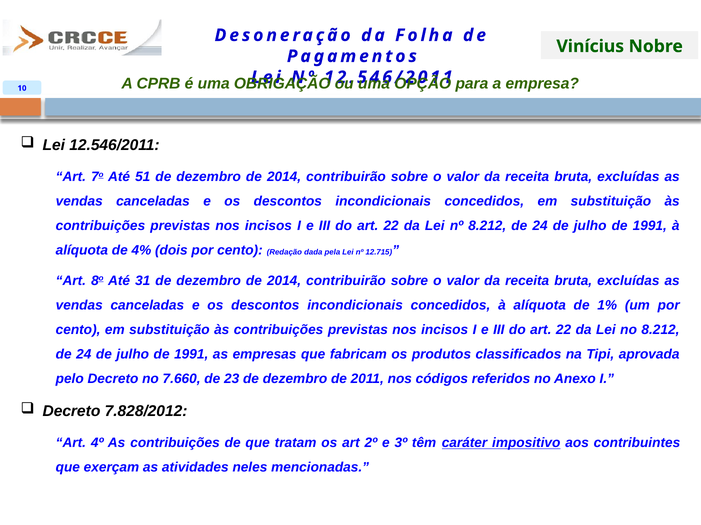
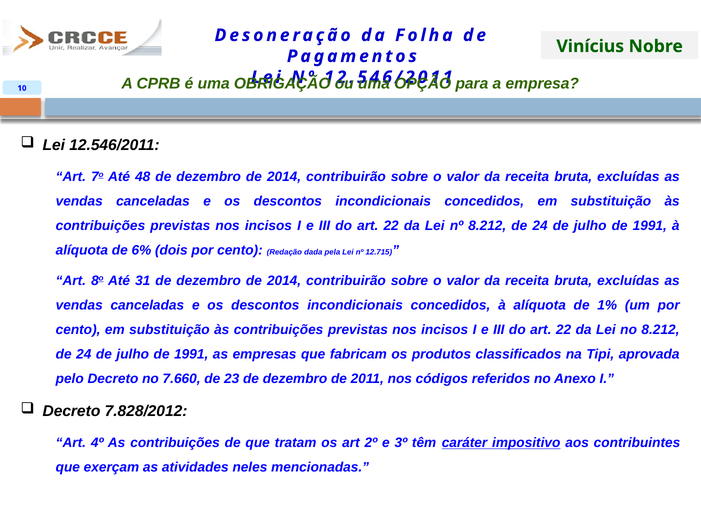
51: 51 -> 48 (143, 177)
4%: 4% -> 6% (141, 251)
